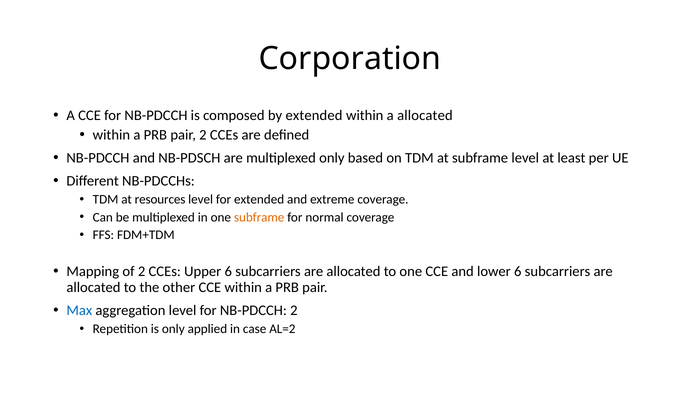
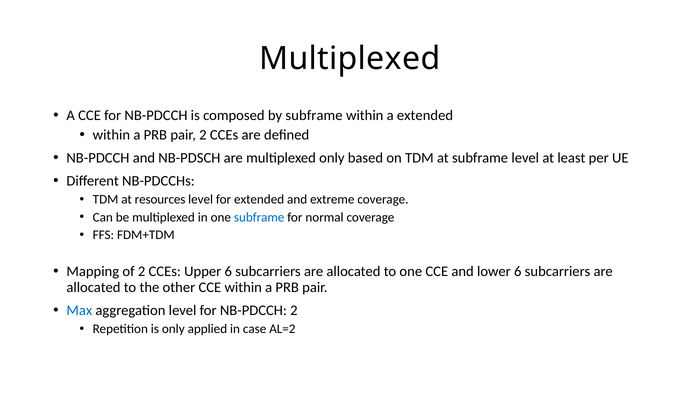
Corporation: Corporation -> Multiplexed (350, 59)
by extended: extended -> subframe (314, 115)
a allocated: allocated -> extended (425, 115)
subframe colour: orange -> blue (259, 217)
